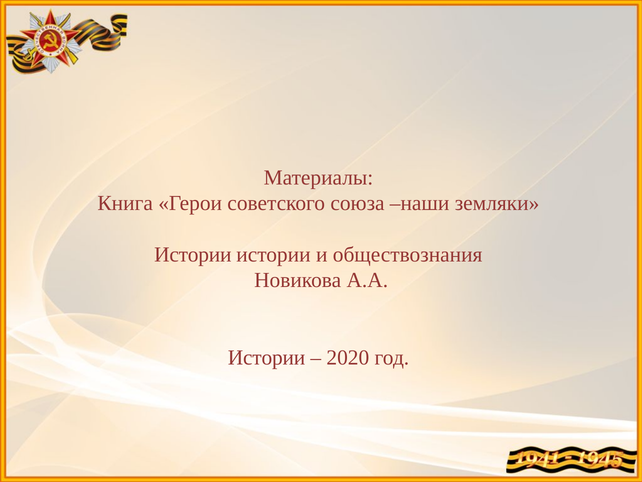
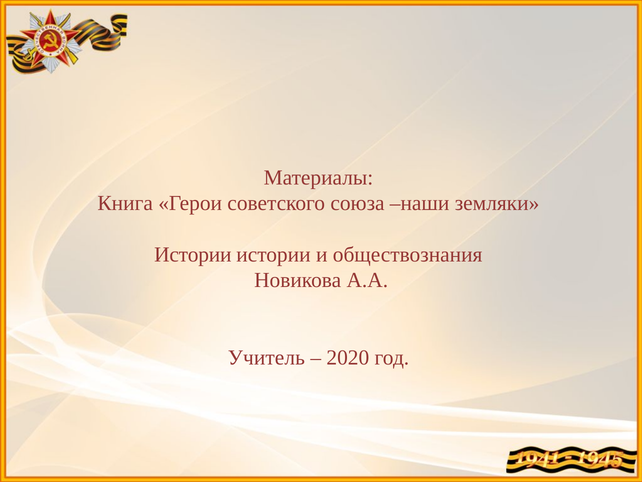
Истории: Истории -> Учитель (266, 357)
